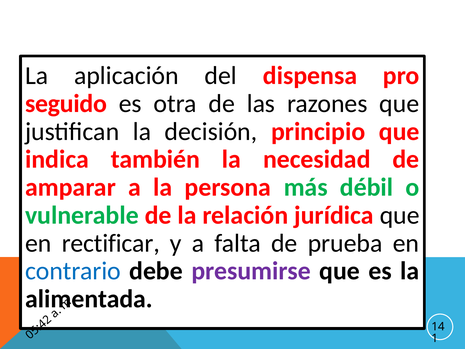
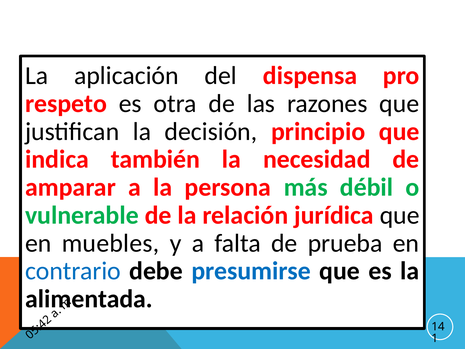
seguido: seguido -> respeto (66, 103)
rectificar: rectificar -> muebles (111, 243)
presumirse colour: purple -> blue (251, 271)
